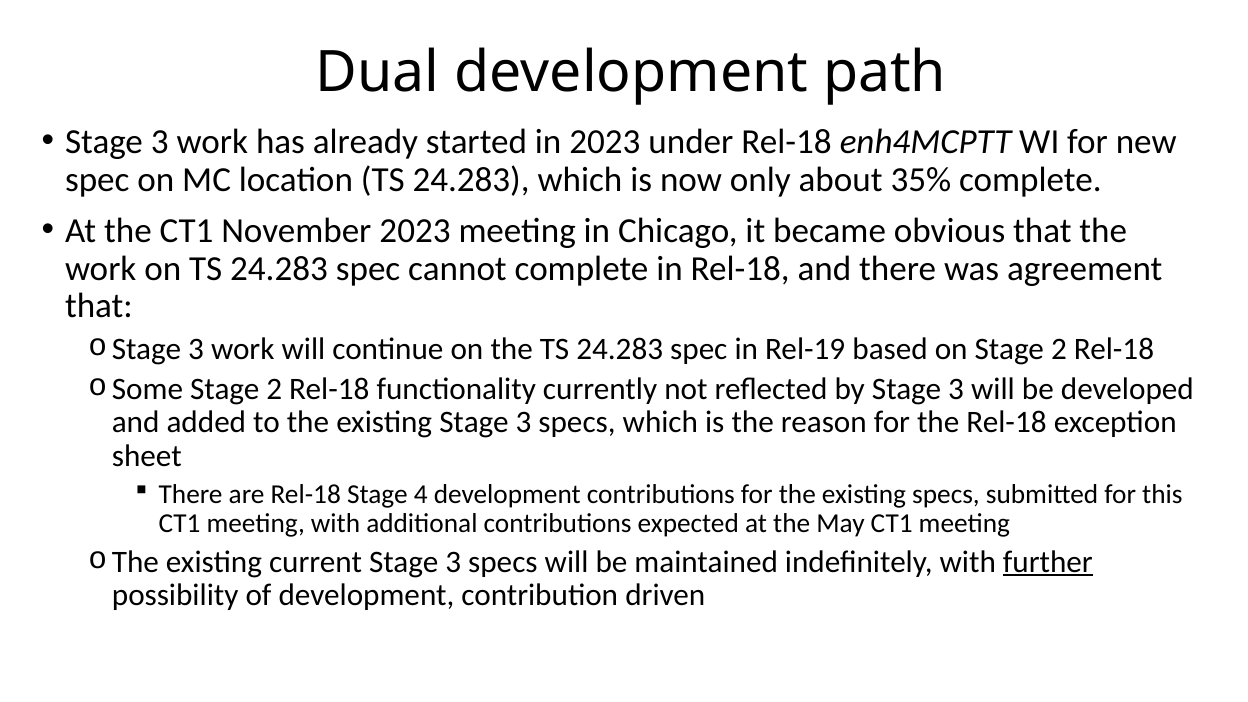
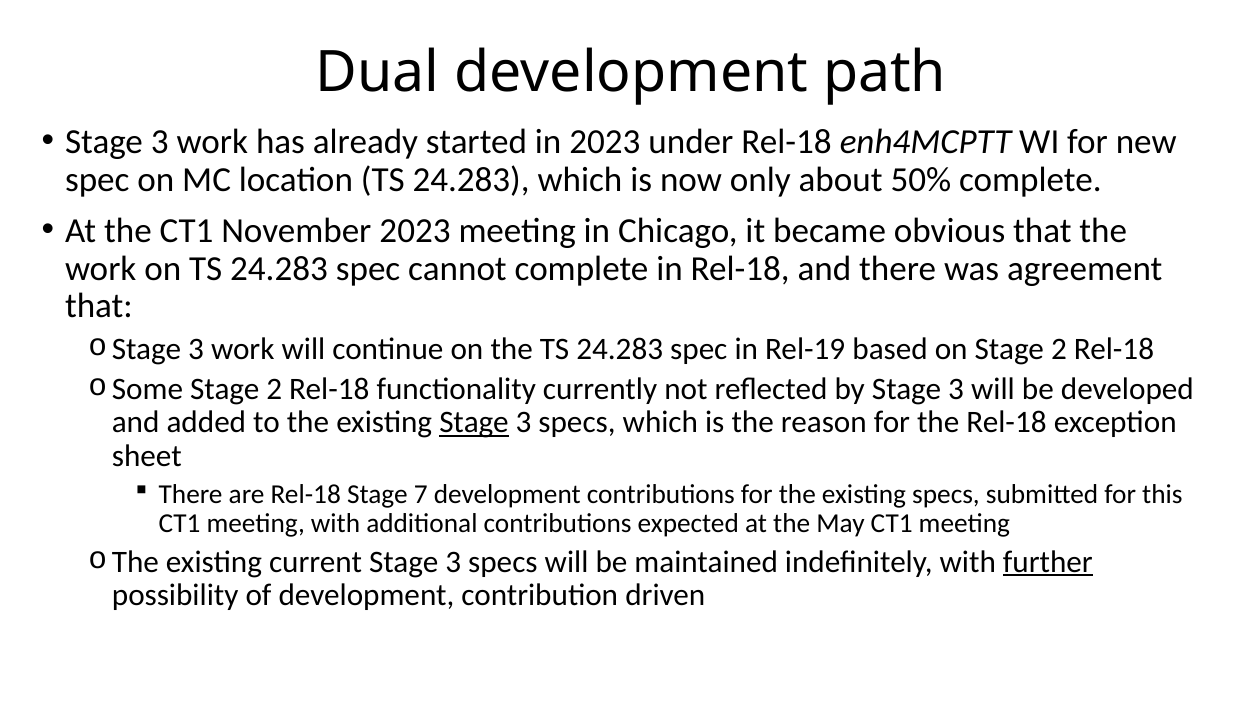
35%: 35% -> 50% (921, 180)
Stage underline: none -> present (474, 423)
4: 4 -> 7 (421, 494)
